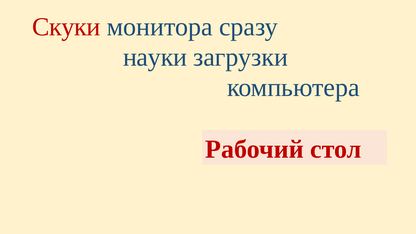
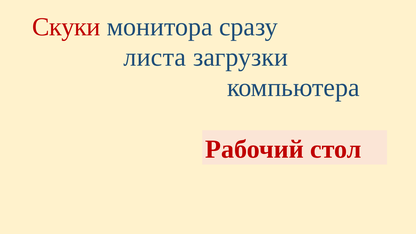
науки: науки -> листа (155, 57)
